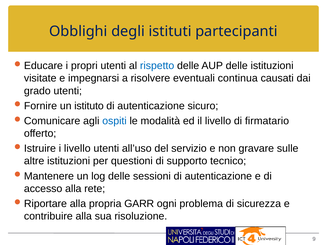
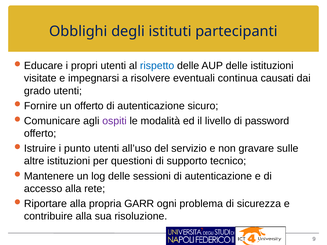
un istituto: istituto -> offerto (89, 106)
ospiti colour: blue -> purple (114, 121)
firmatario: firmatario -> password (267, 121)
i livello: livello -> punto (77, 149)
